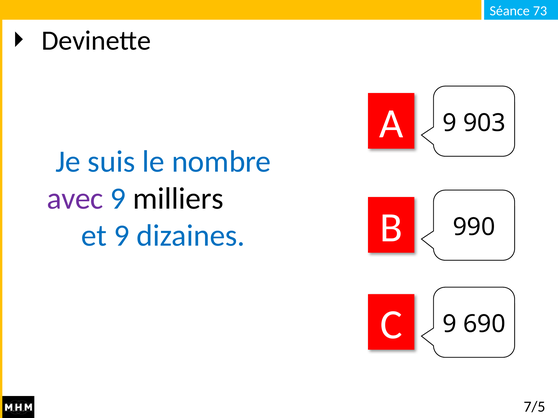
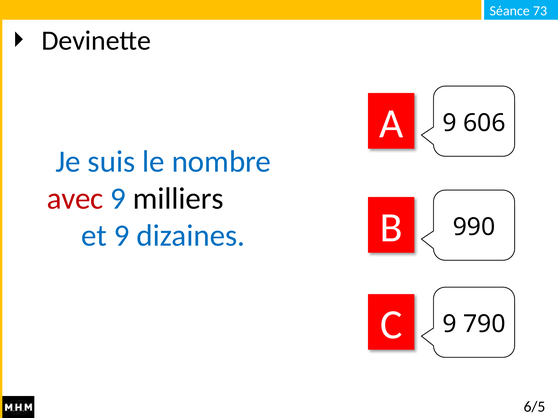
903: 903 -> 606 (484, 123)
avec colour: purple -> red (75, 199)
690: 690 -> 790 (484, 324)
7/5: 7/5 -> 6/5 (534, 407)
